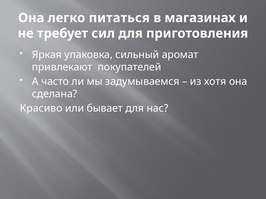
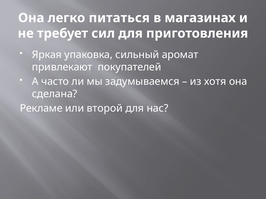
Красиво: Красиво -> Рекламе (41, 109)
бывает: бывает -> второй (105, 109)
